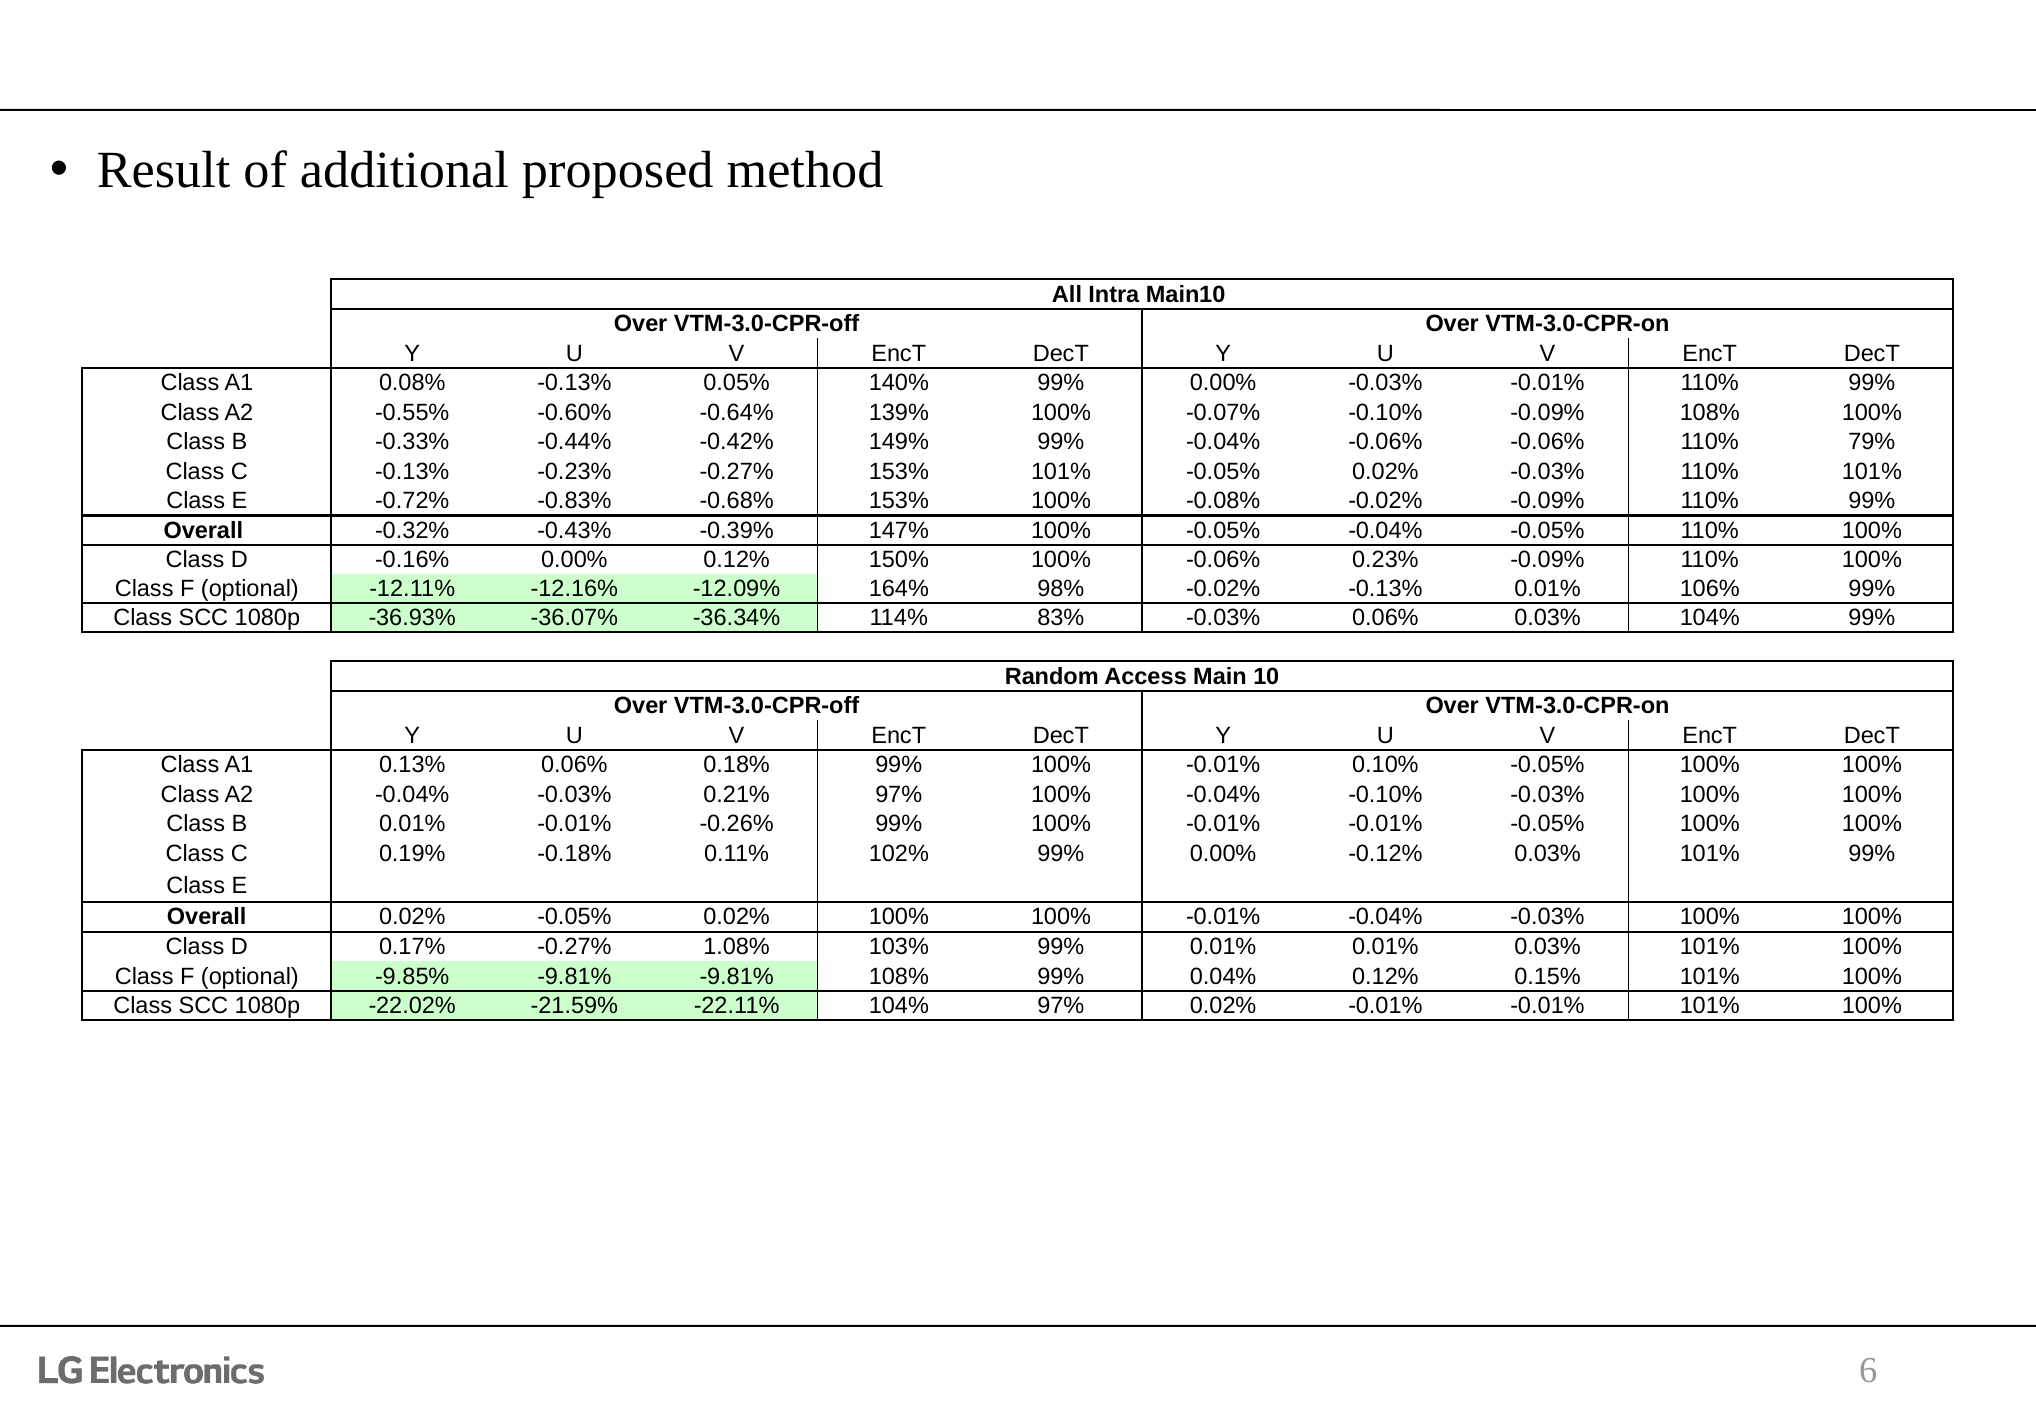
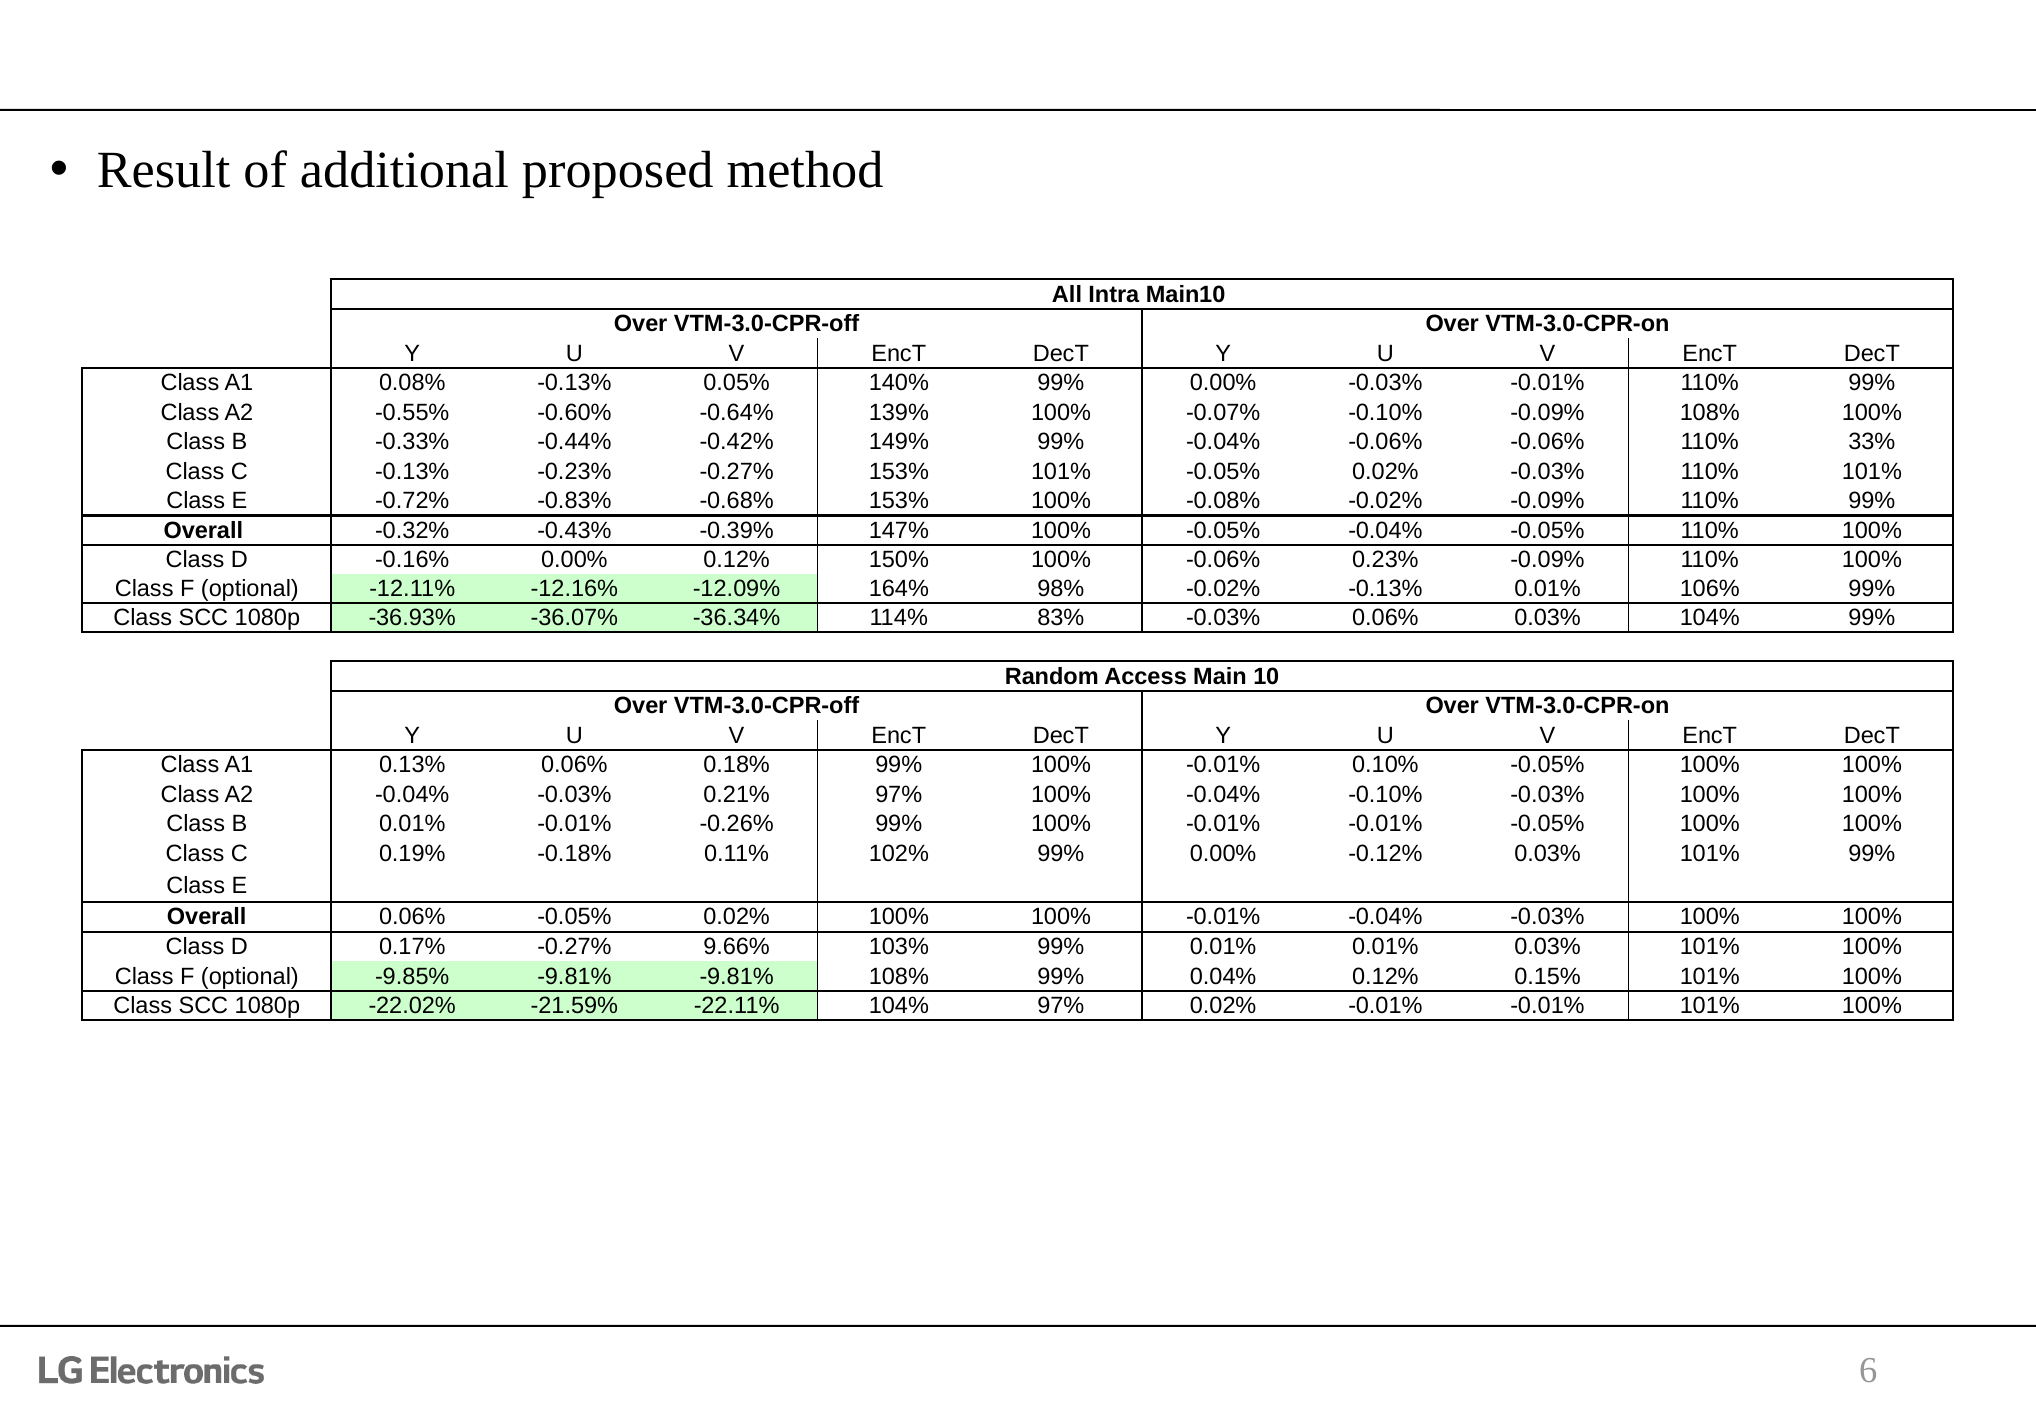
79%: 79% -> 33% (1872, 442)
Overall 0.02%: 0.02% -> 0.06% (412, 918)
1.08%: 1.08% -> 9.66% (737, 947)
